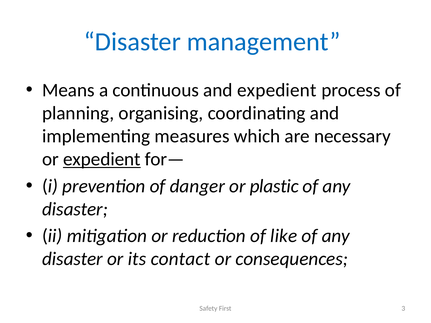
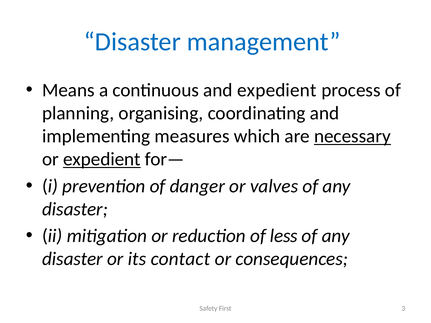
necessary underline: none -> present (352, 136)
plastic: plastic -> valves (274, 186)
like: like -> less (284, 236)
